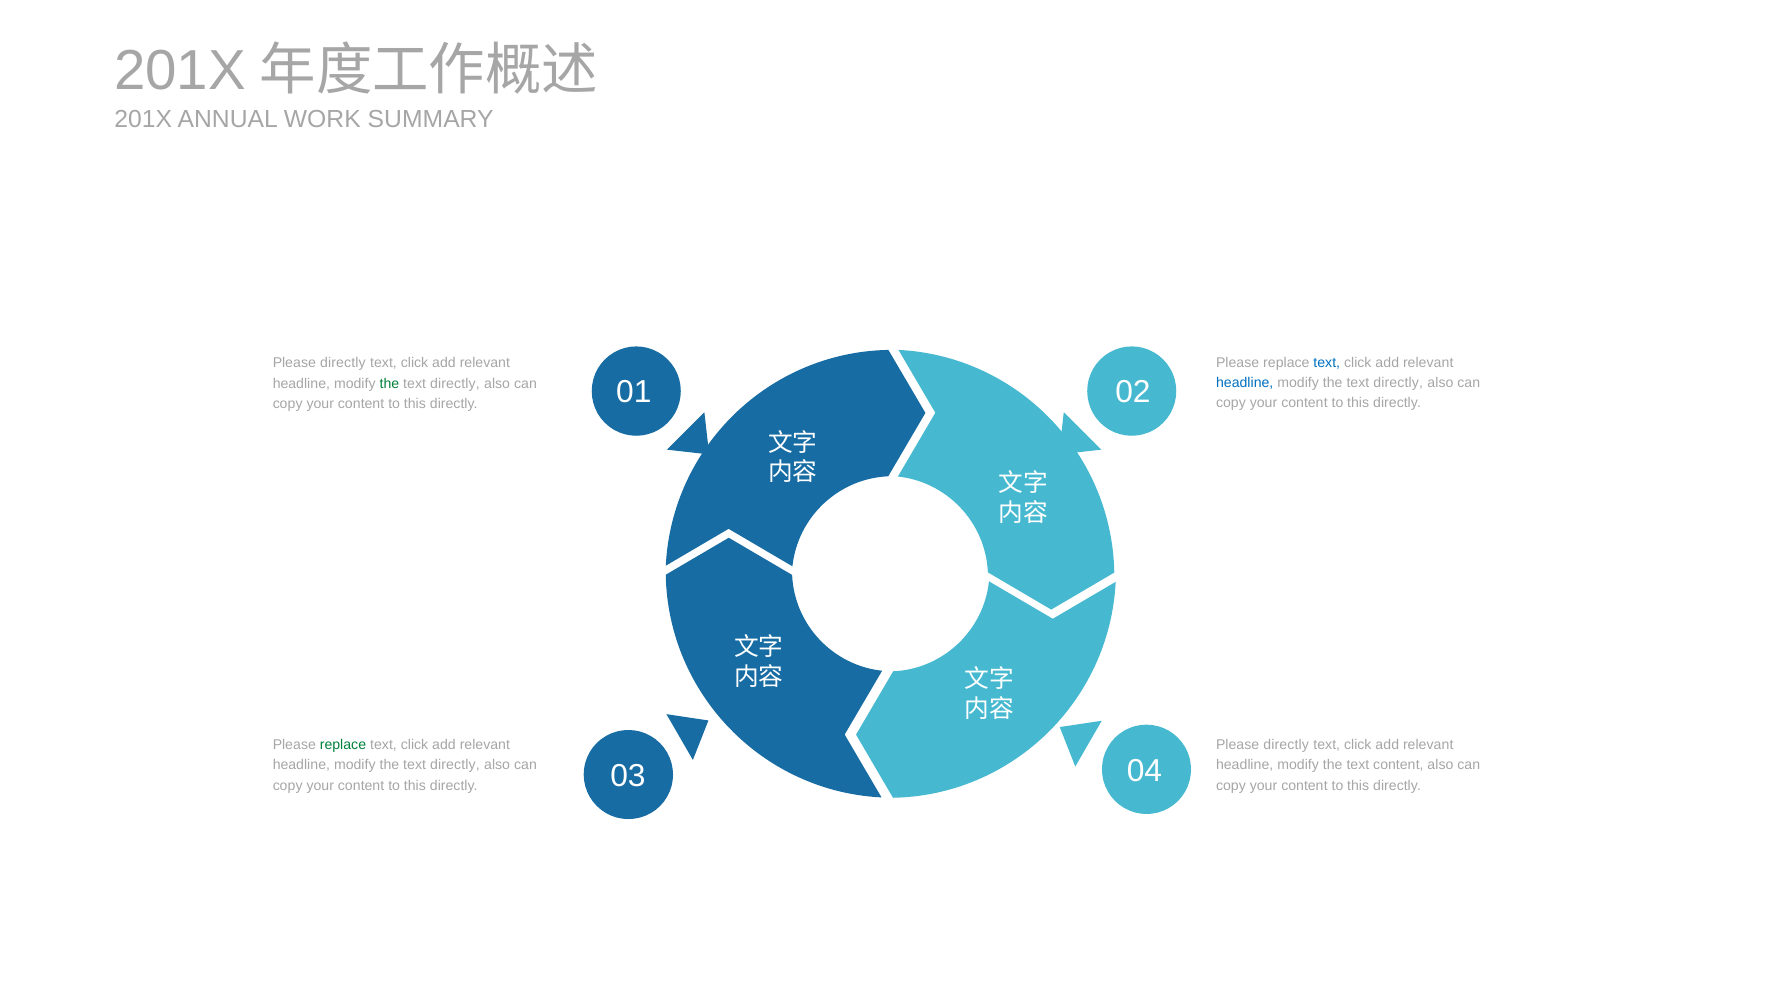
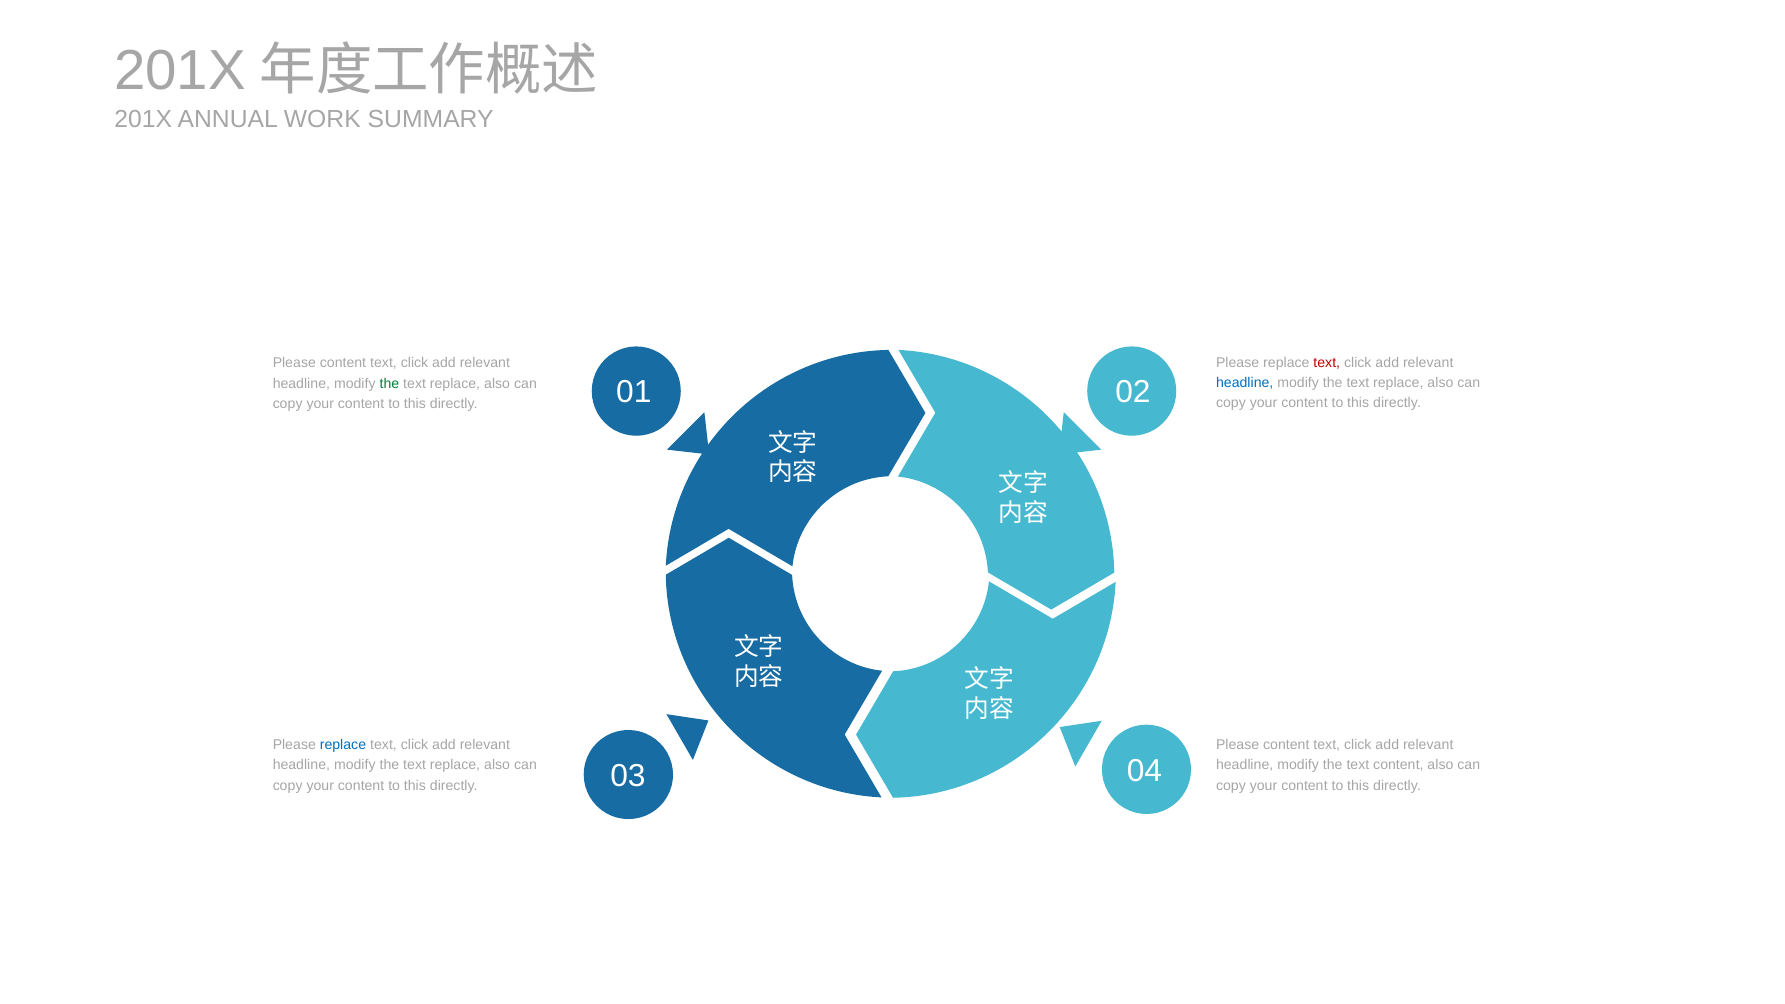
text colour: blue -> red (1327, 362)
directly: directly -> content (343, 363)
directly: directly -> replace (1398, 383)
directly: directly -> replace (455, 383)
replace colour: green -> blue (343, 745)
directly: directly -> content (1286, 745)
directly: directly -> replace (455, 765)
